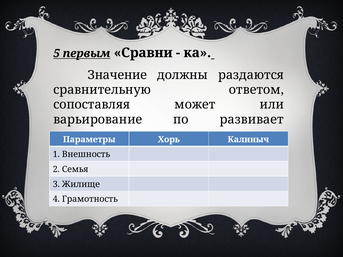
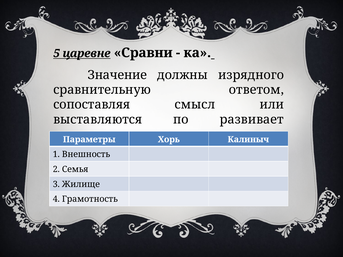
первым: первым -> царевне (87, 53)
раздаются: раздаются -> изрядного (251, 75)
может: может -> смысл (195, 105)
варьирование: варьирование -> выставляются (98, 120)
